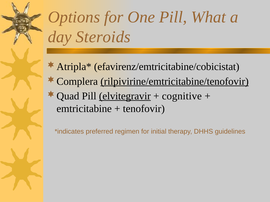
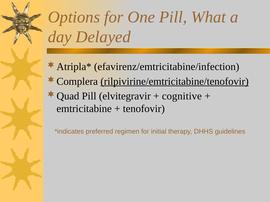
Steroids: Steroids -> Delayed (103, 37)
efavirenz/emtricitabine/cobicistat: efavirenz/emtricitabine/cobicistat -> efavirenz/emtricitabine/infection (167, 67)
elvitegravir underline: present -> none (125, 96)
